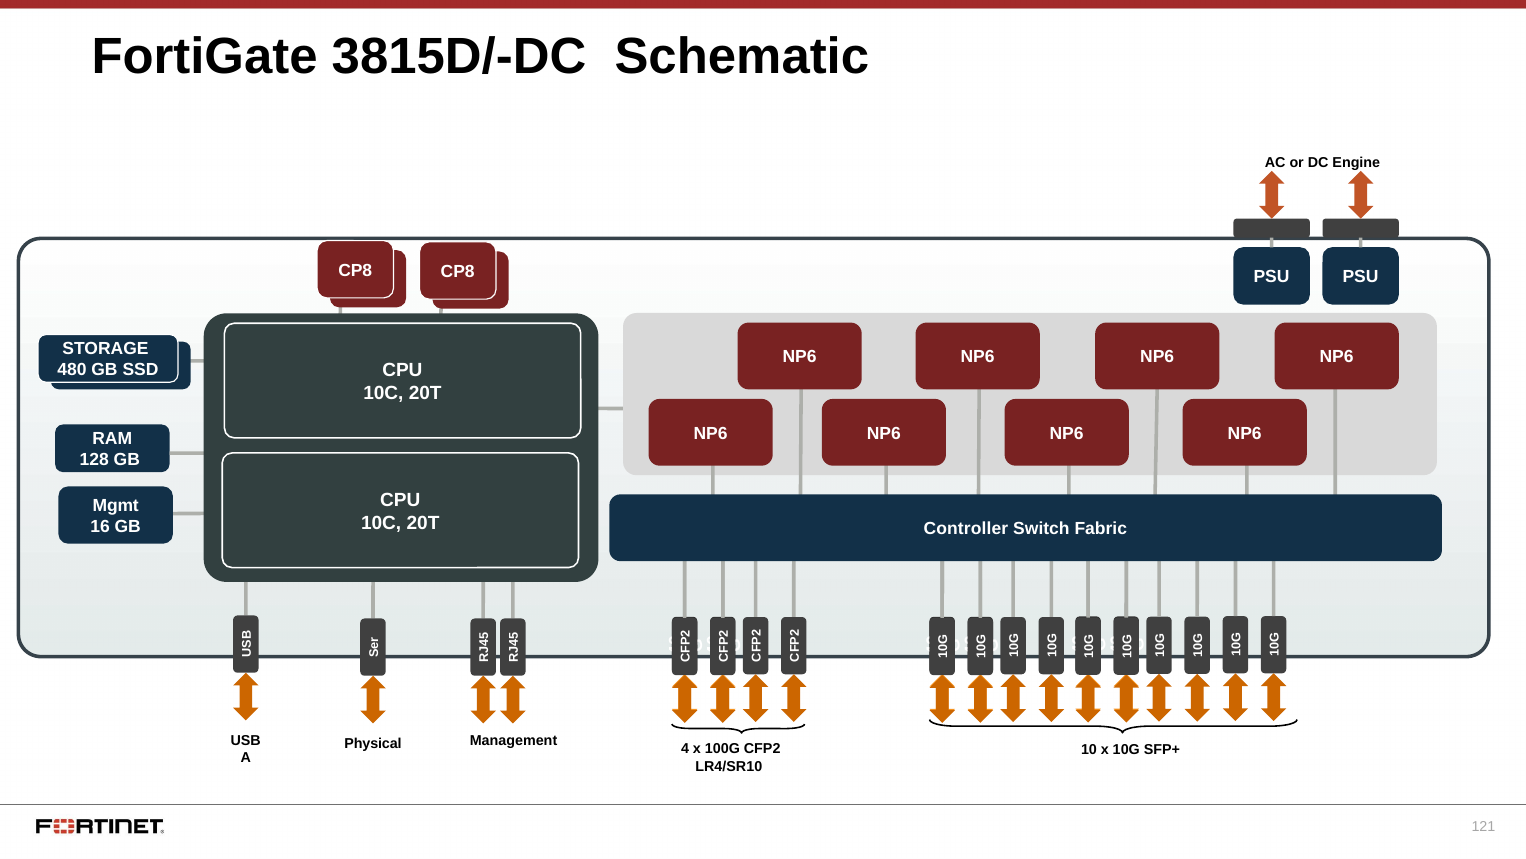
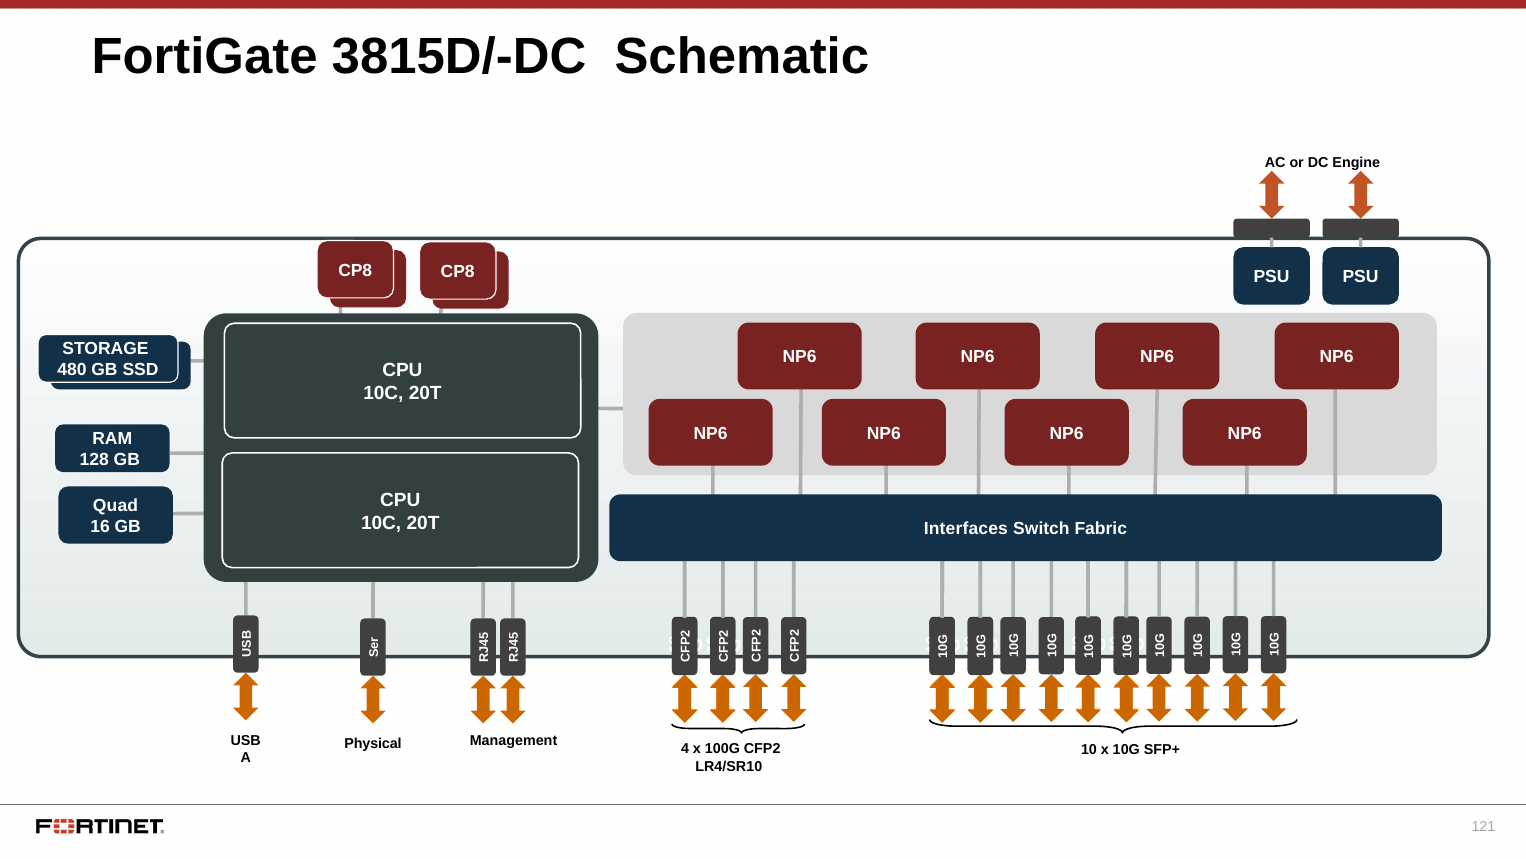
Mgmt: Mgmt -> Quad (115, 505)
Controller: Controller -> Interfaces (966, 529)
